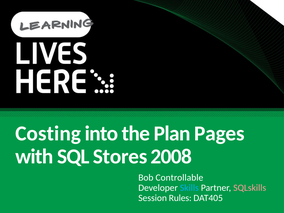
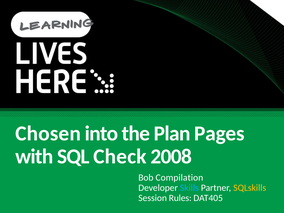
Costing: Costing -> Chosen (48, 133)
Stores: Stores -> Check (120, 156)
Controllable: Controllable -> Compilation (179, 177)
SQLskills colour: pink -> yellow (250, 188)
